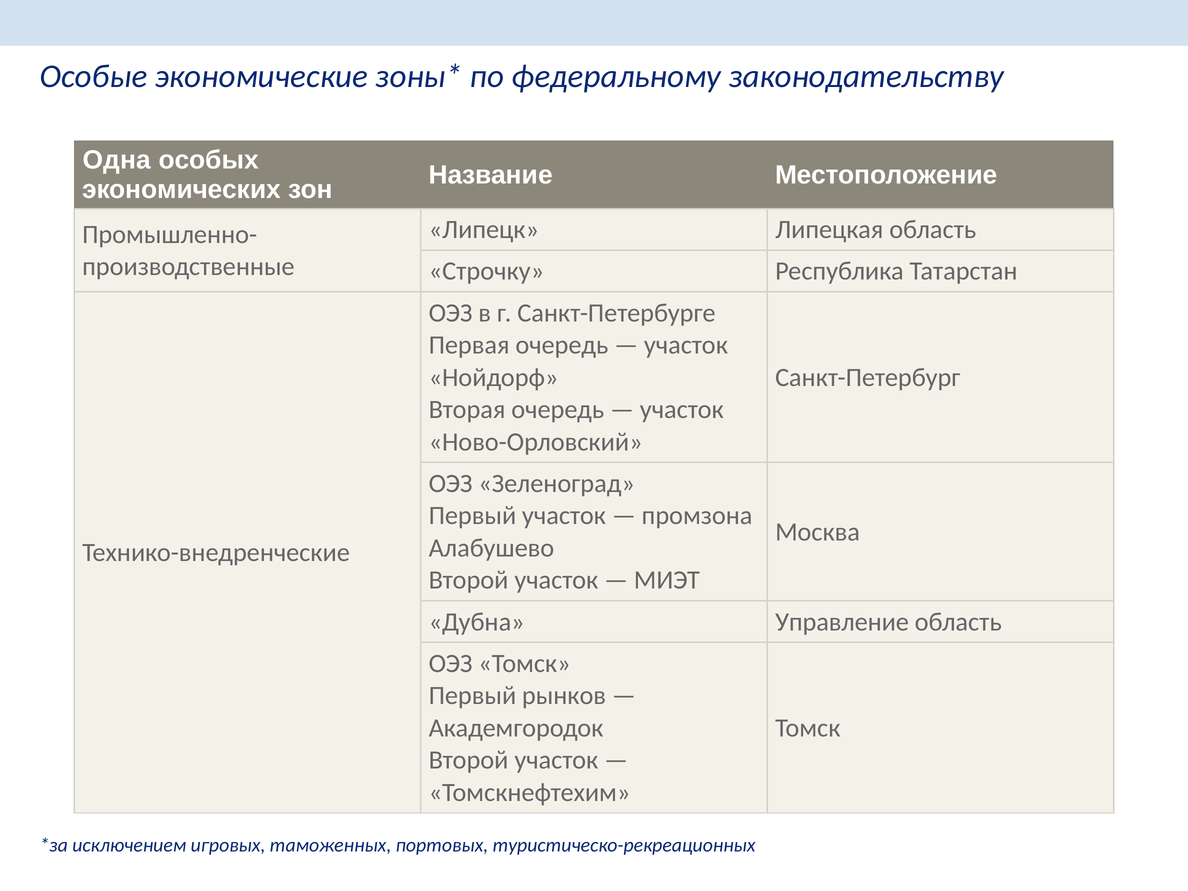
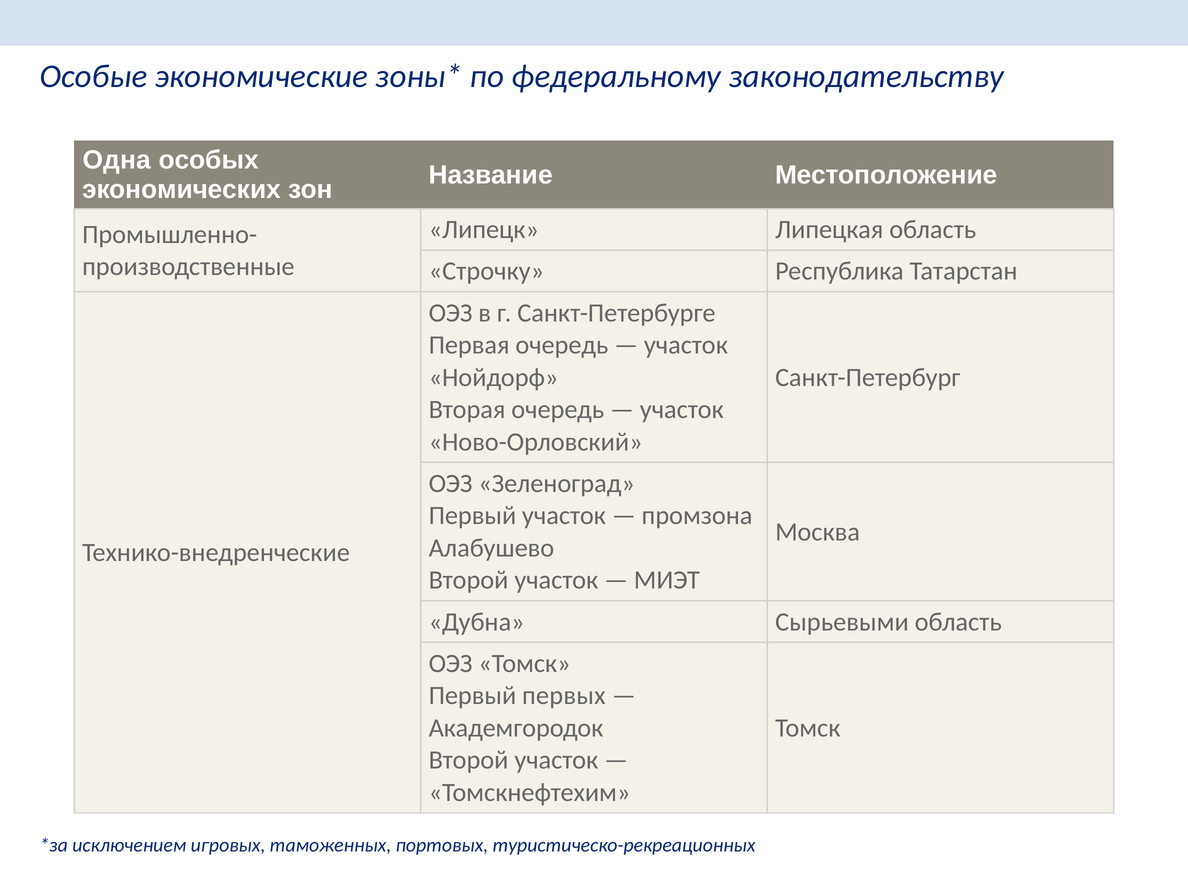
Управление: Управление -> Сырьевыми (842, 622)
рынков: рынков -> первых (564, 696)
